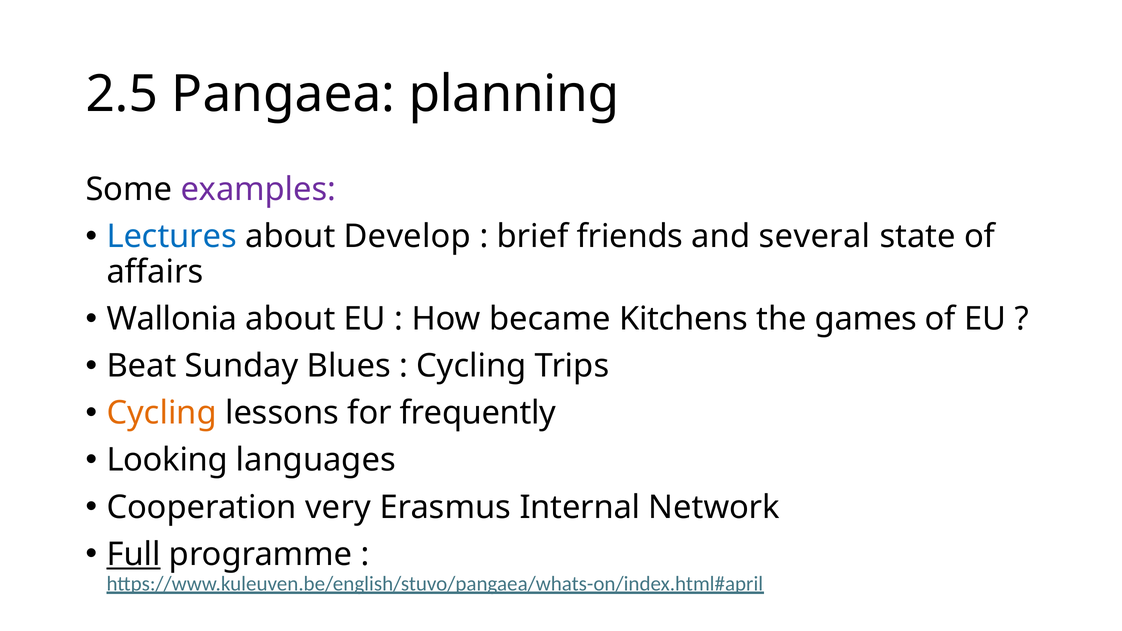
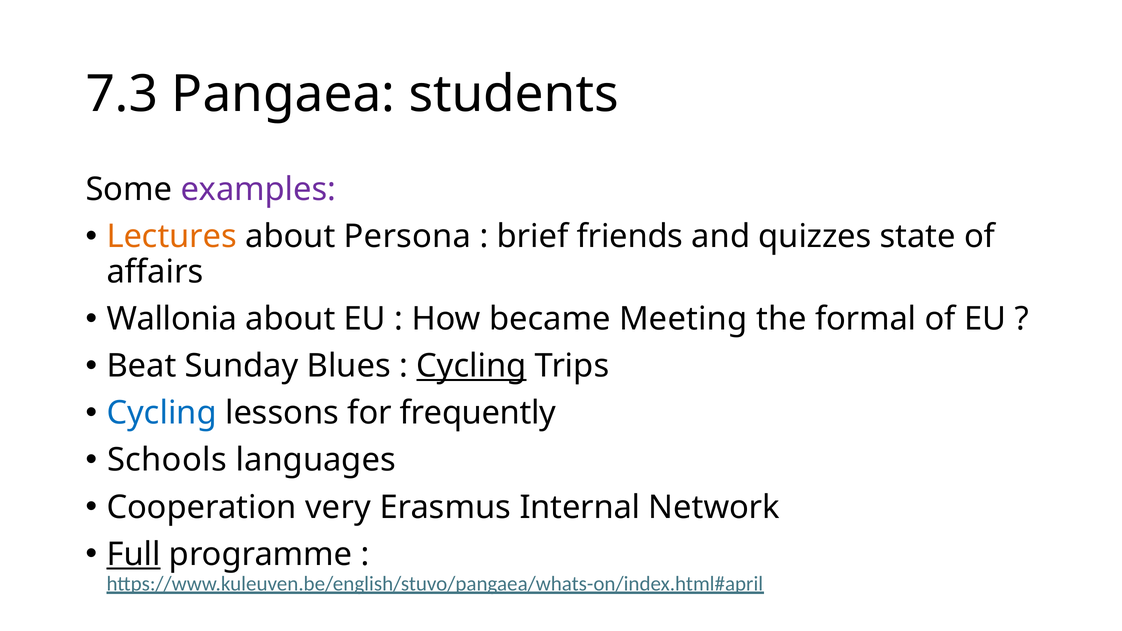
2.5: 2.5 -> 7.3 (122, 94)
planning: planning -> students (514, 94)
Lectures colour: blue -> orange (172, 237)
Develop: Develop -> Persona (407, 237)
several: several -> quizzes (815, 237)
Kitchens: Kitchens -> Meeting (683, 319)
games: games -> formal (866, 319)
Cycling underline: none -> present (471, 366)
Cycling colour: orange -> blue (162, 413)
Looking: Looking -> Schools (167, 460)
